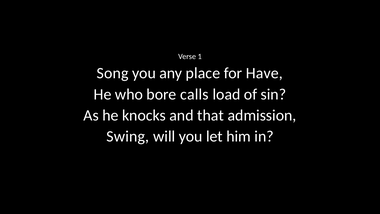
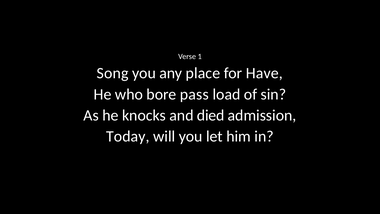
calls: calls -> pass (194, 94)
that: that -> died (211, 115)
Swing: Swing -> Today (128, 136)
